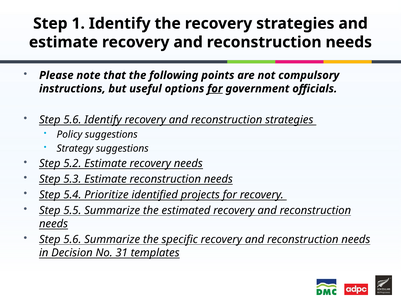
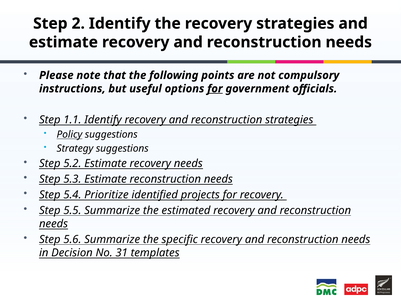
1: 1 -> 2 (78, 23)
5.6: 5.6 -> 1.1 (72, 120)
Policy underline: none -> present (69, 134)
